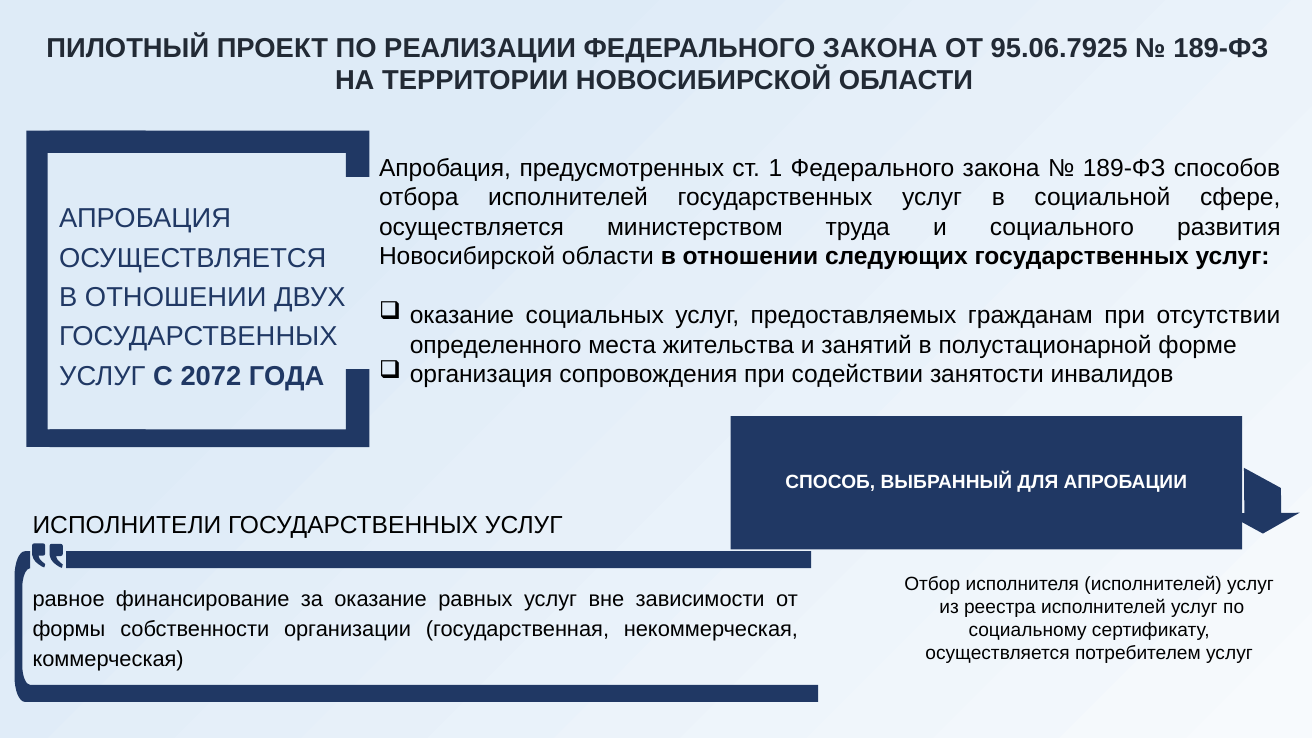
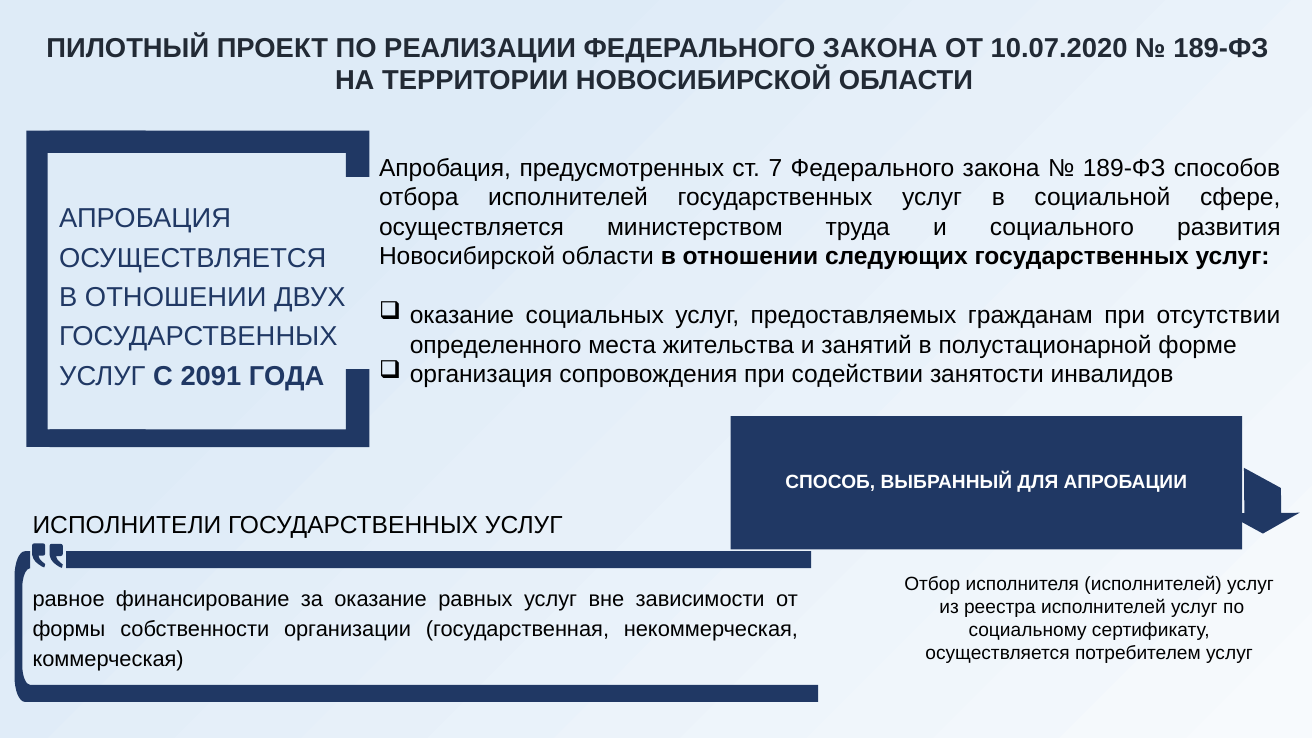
95.06.7925: 95.06.7925 -> 10.07.2020 (1059, 48)
1: 1 -> 7 (775, 168)
2072: 2072 -> 2091 (211, 376)
